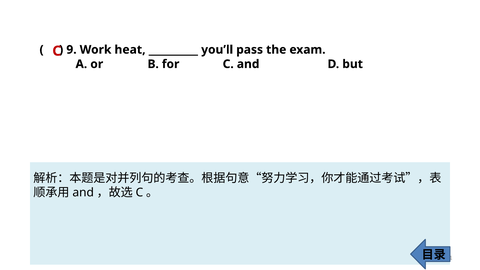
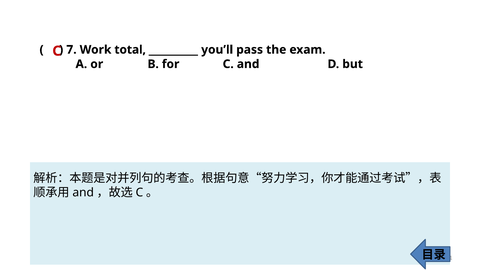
9: 9 -> 7 (71, 50)
heat: heat -> total (130, 50)
